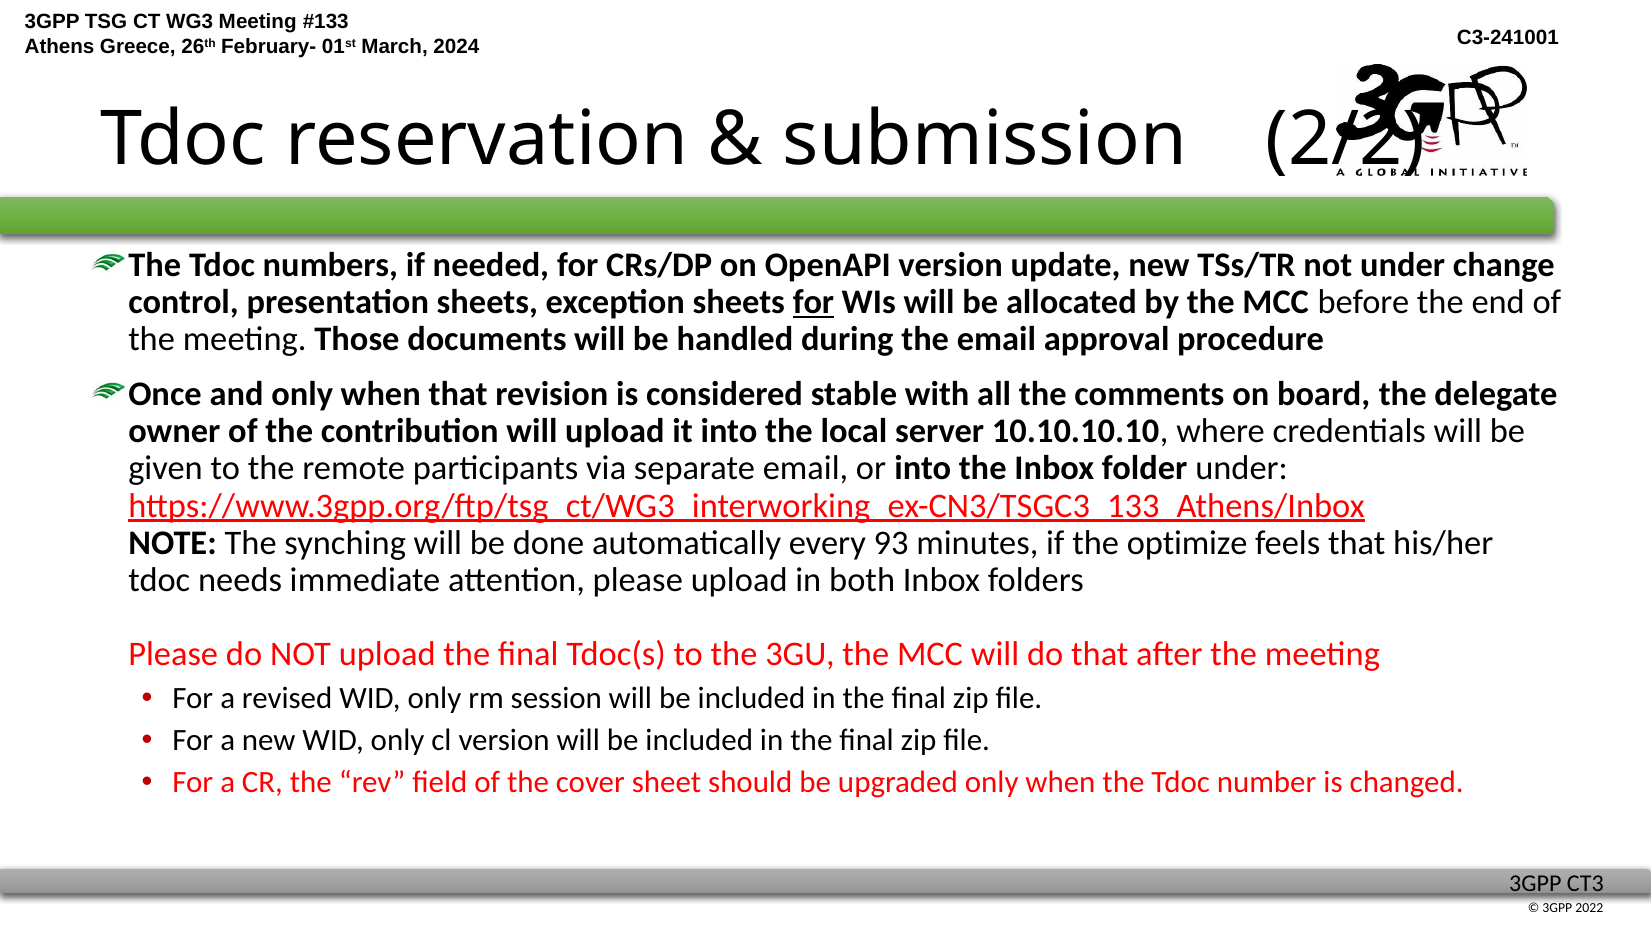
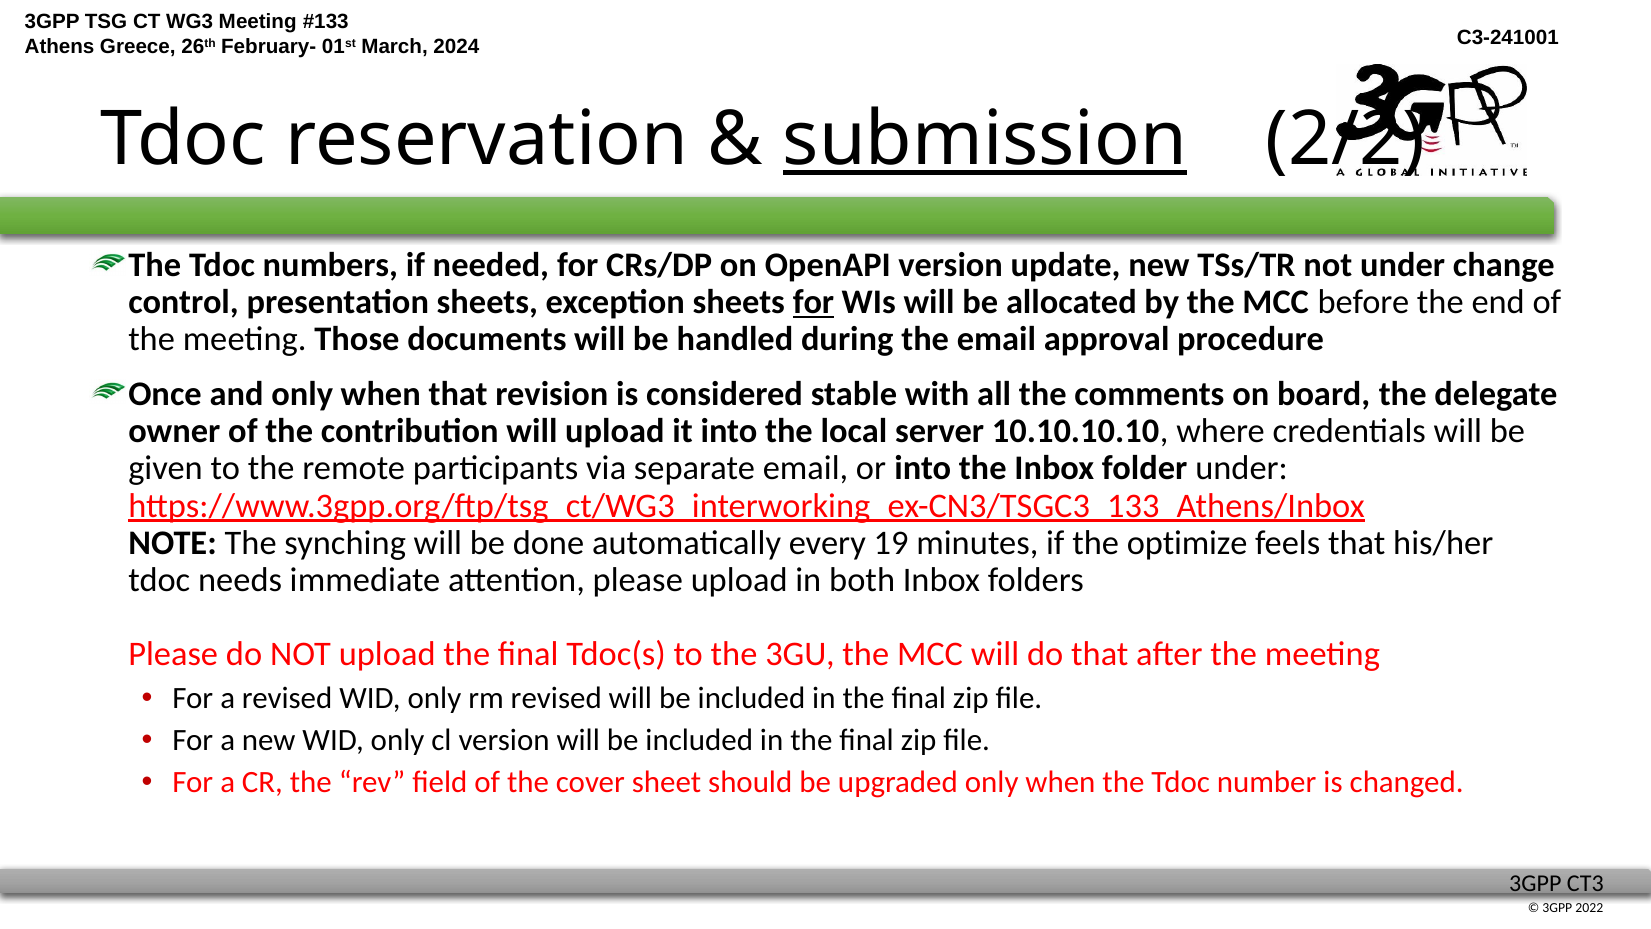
submission underline: none -> present (985, 140)
93: 93 -> 19 (891, 543)
rm session: session -> revised (556, 698)
